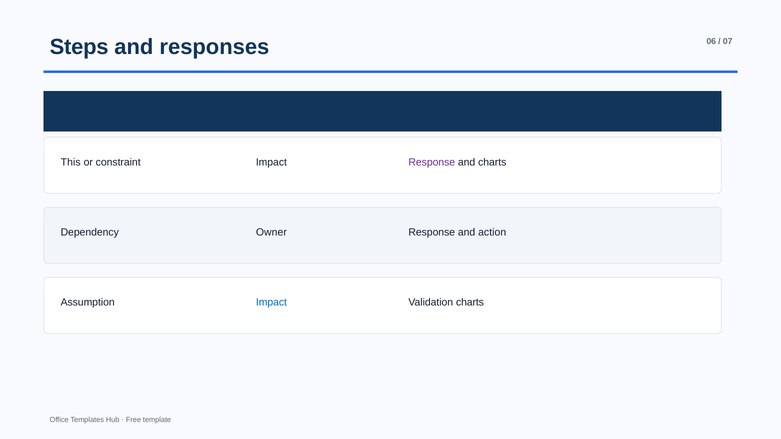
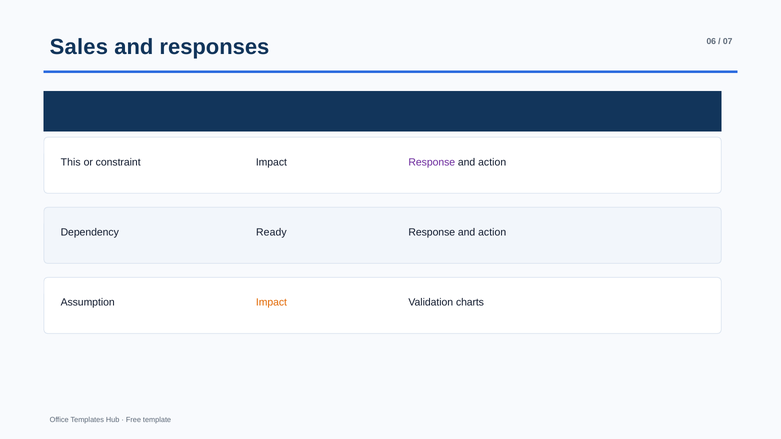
Steps: Steps -> Sales (79, 47)
charts: charts -> action (492, 162)
Owner: Owner -> Ready (271, 232)
Impact colour: blue -> orange (271, 303)
